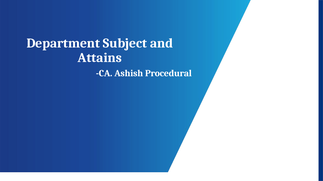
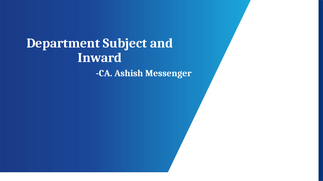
Attains: Attains -> Inward (100, 58)
Procedural: Procedural -> Messenger (168, 74)
